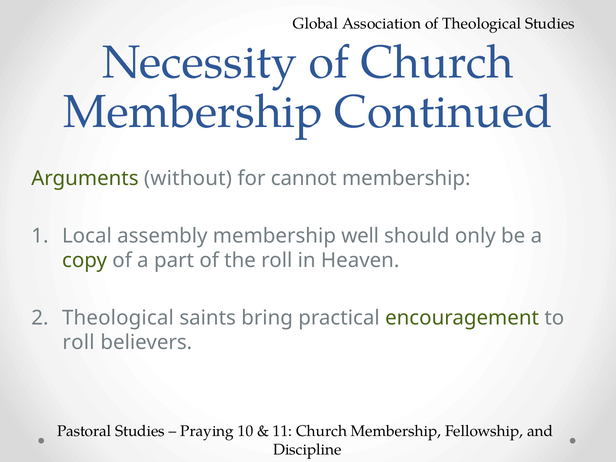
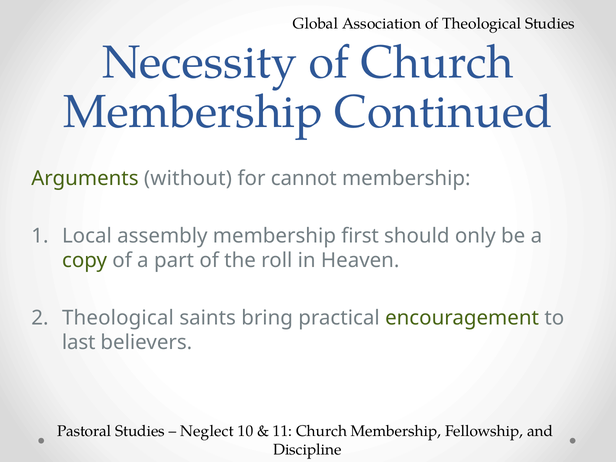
well: well -> first (360, 236)
roll: roll -> last (79, 342)
Praying: Praying -> Neglect (207, 431)
